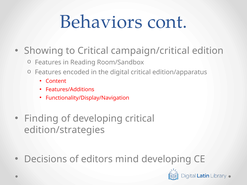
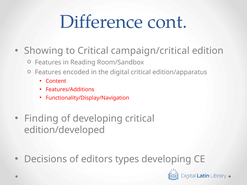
Behaviors: Behaviors -> Difference (101, 22)
edition/strategies: edition/strategies -> edition/developed (64, 130)
mind: mind -> types (127, 159)
